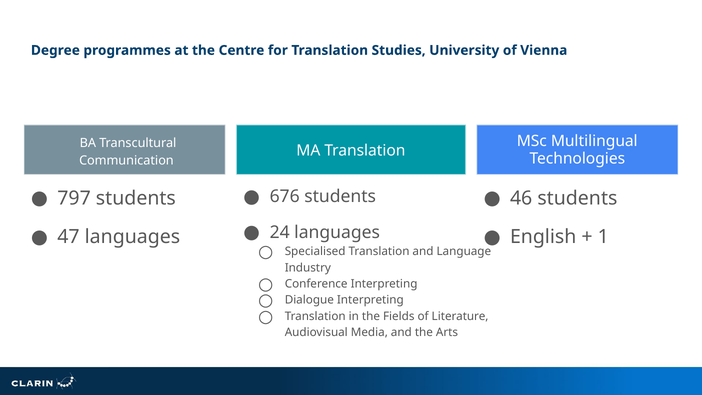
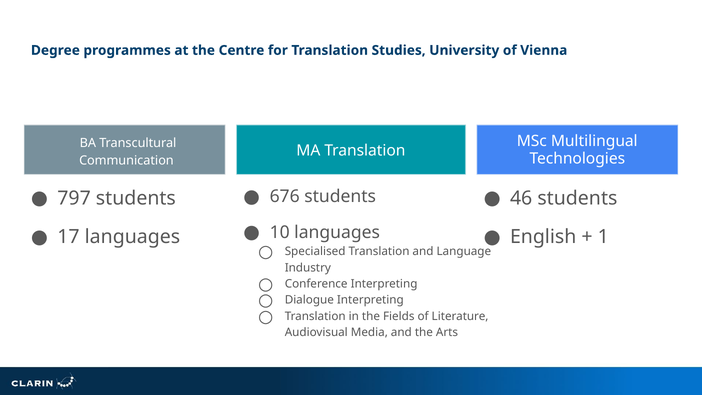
24: 24 -> 10 (280, 232)
47: 47 -> 17 (68, 237)
